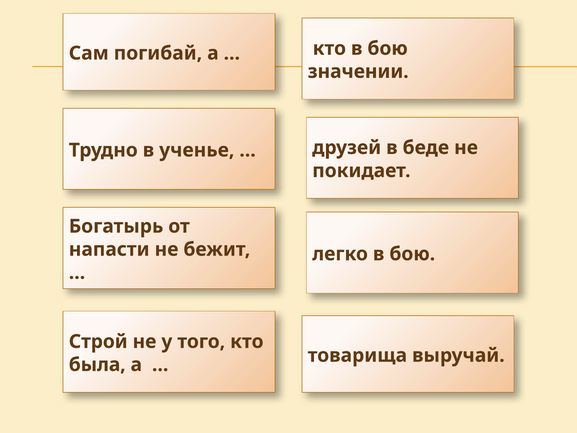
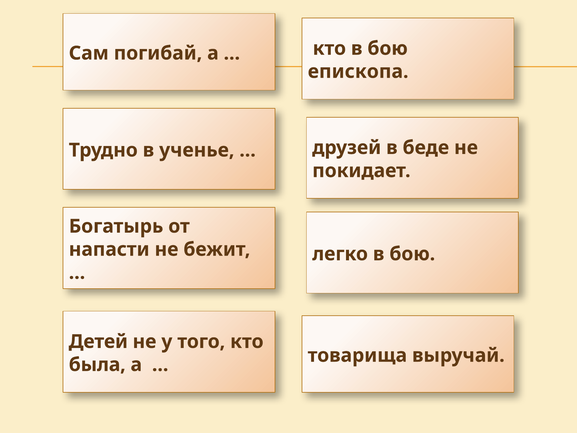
значении: значении -> епископа (358, 71)
Строй: Строй -> Детей (98, 341)
